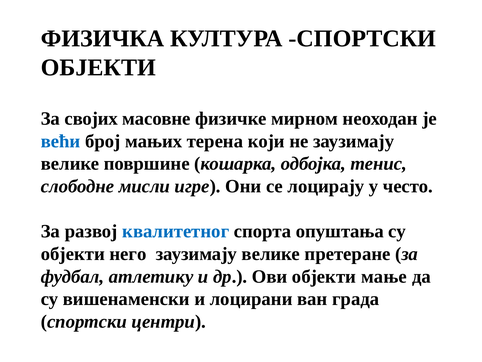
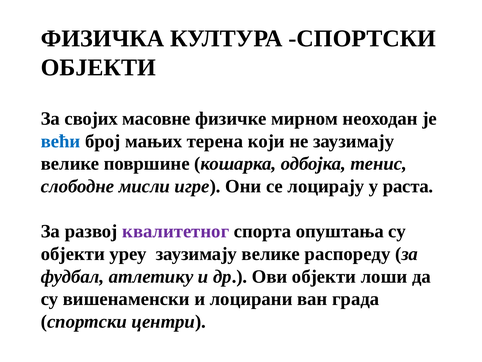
често: често -> раста (408, 186)
квалитетног colour: blue -> purple (176, 231)
него: него -> уреу (128, 254)
претеране: претеране -> распореду (348, 254)
мање: мање -> лоши (384, 276)
